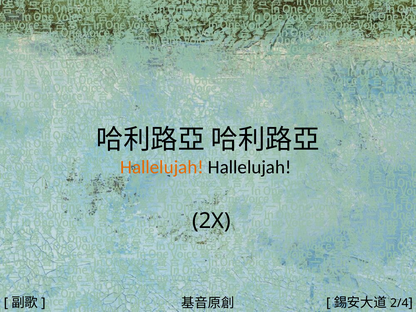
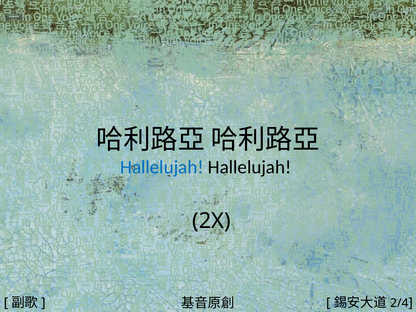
Hallelujah colour: orange -> blue (162, 167)
